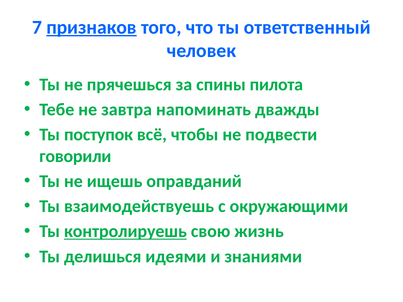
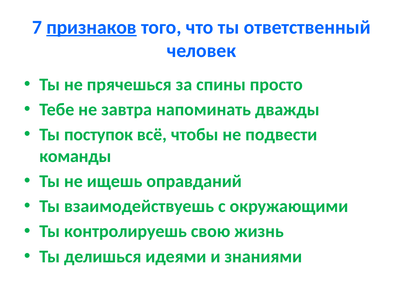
пилота: пилота -> просто (276, 85)
говорили: говорили -> команды (75, 156)
контролируешь underline: present -> none (125, 232)
